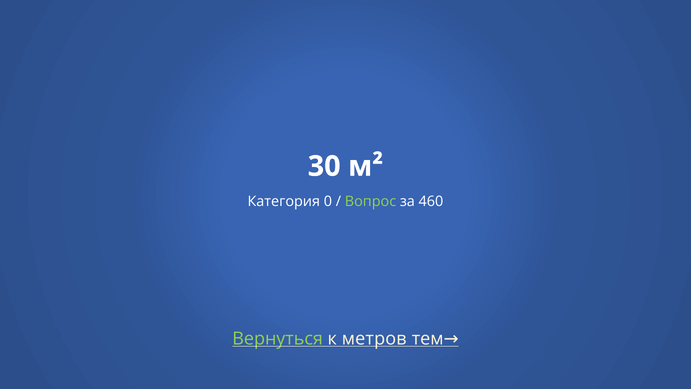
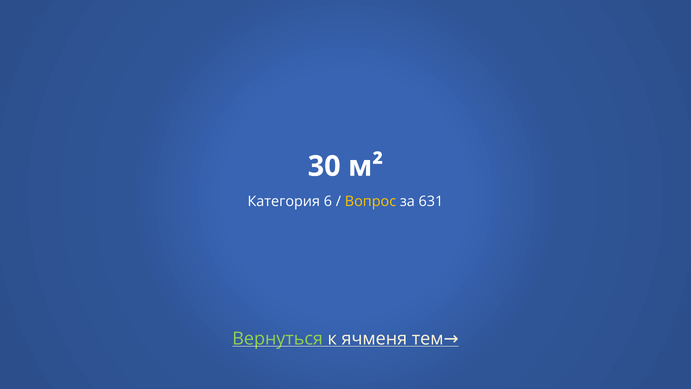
0: 0 -> 6 (328, 201)
Вопрос colour: light green -> yellow (371, 201)
460: 460 -> 631 (431, 201)
метров: метров -> ячменя (374, 339)
